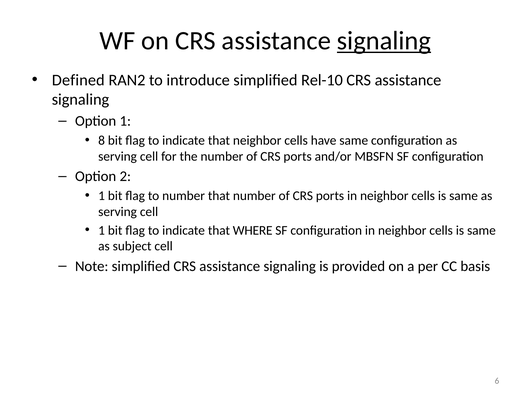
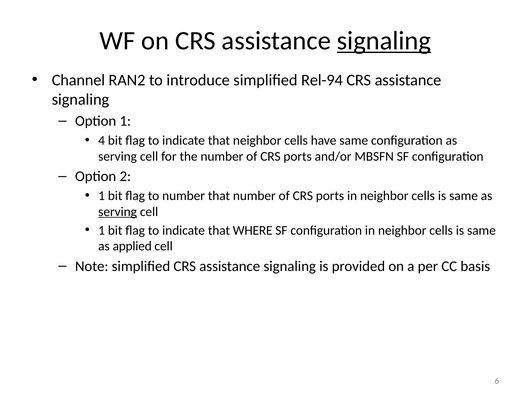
Defined: Defined -> Channel (78, 80)
Rel-10: Rel-10 -> Rel-94 (322, 80)
8: 8 -> 4 (102, 140)
serving underline: none -> present (118, 211)
subject: subject -> applied (132, 246)
